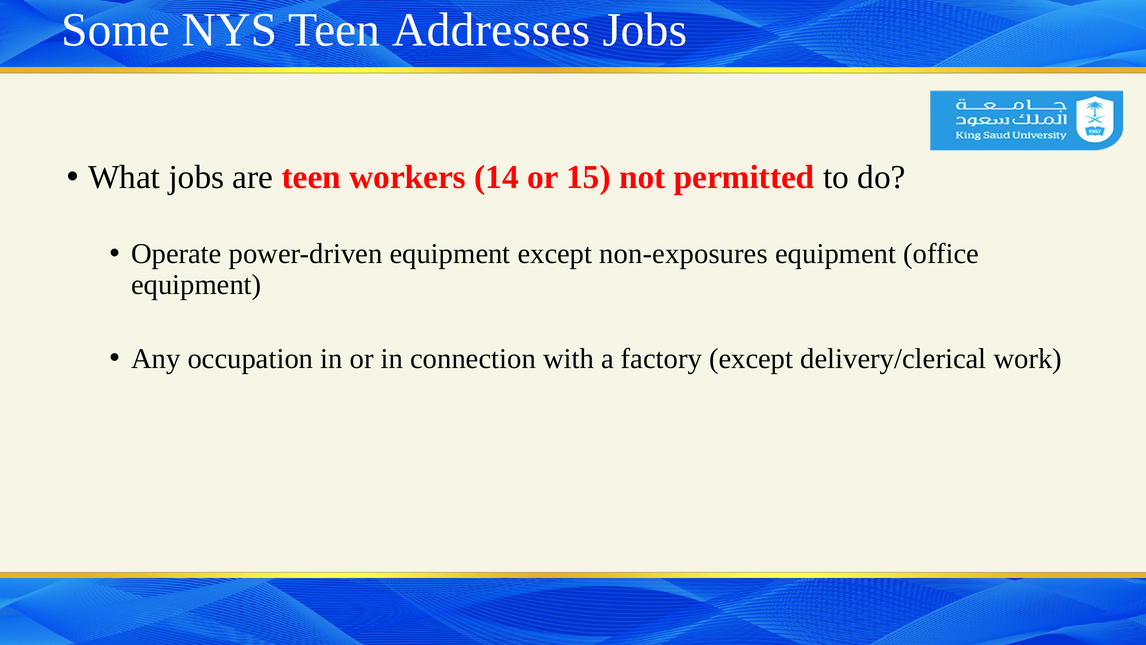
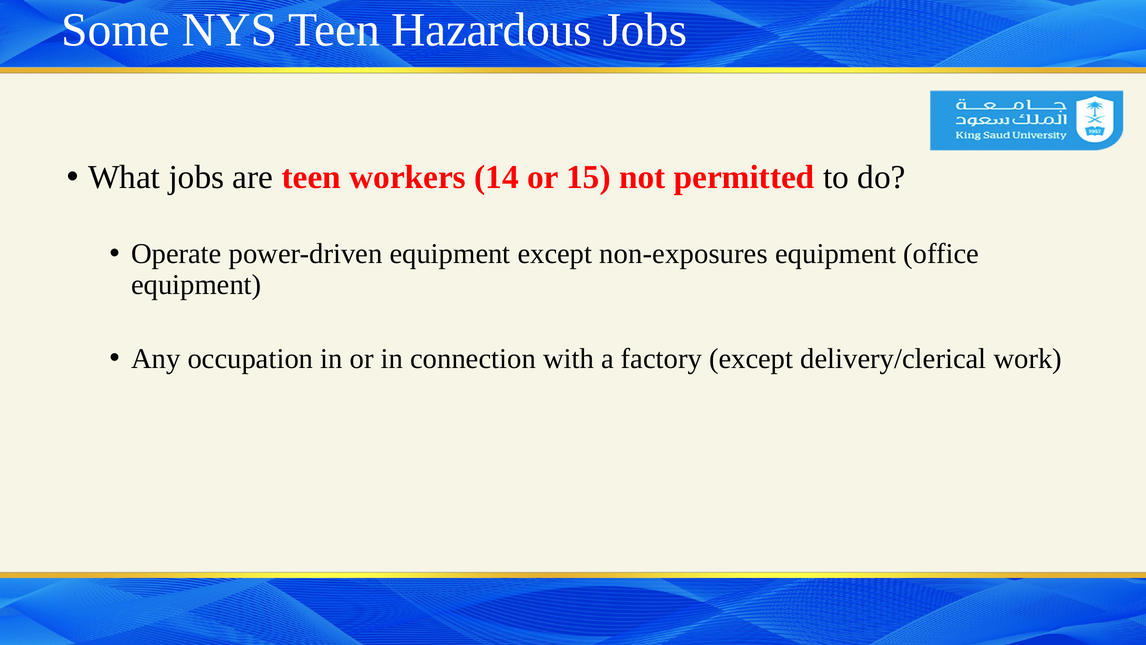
Addresses: Addresses -> Hazardous (492, 30)
